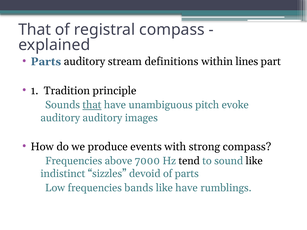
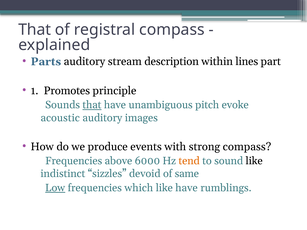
definitions: definitions -> description (172, 62)
Tradition: Tradition -> Promotes (67, 91)
auditory: auditory -> acoustic (60, 118)
7000: 7000 -> 6000 (147, 161)
tend colour: black -> orange (189, 161)
of parts: parts -> same (187, 174)
Low underline: none -> present (55, 188)
bands: bands -> which (139, 188)
